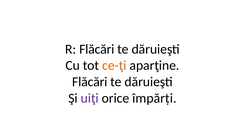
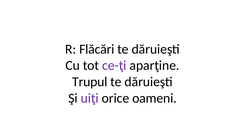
ce-ţi colour: orange -> purple (114, 65)
Flăcări: Flăcări -> Trupul (90, 82)
împărți: împărți -> oameni (154, 98)
